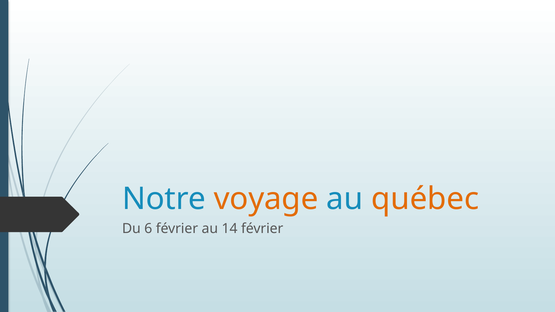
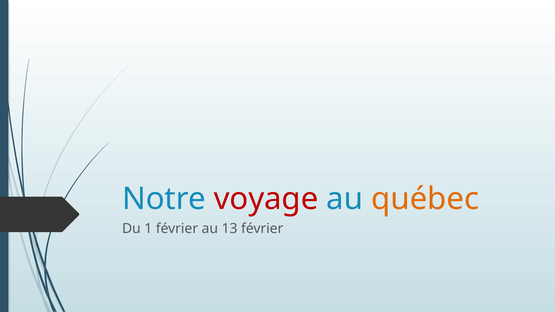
voyage colour: orange -> red (266, 199)
6: 6 -> 1 (148, 229)
14: 14 -> 13 (230, 229)
